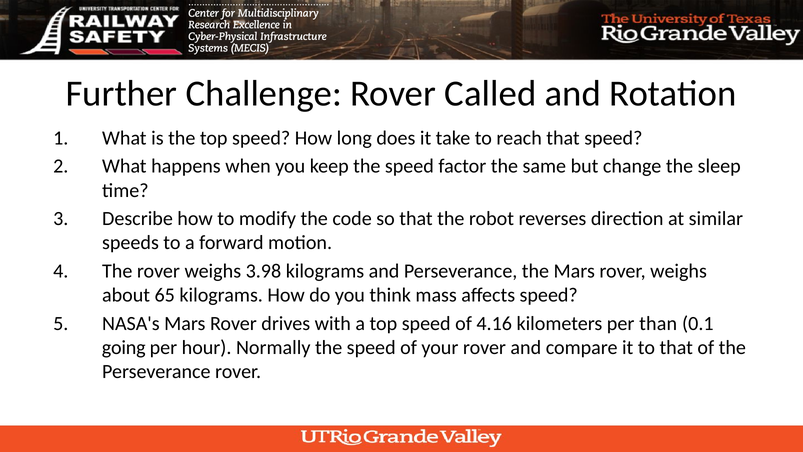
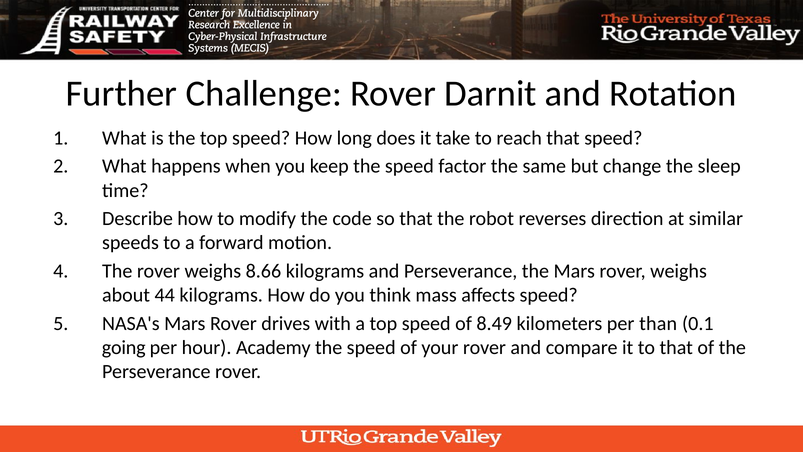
Called: Called -> Darnit (491, 93)
3.98: 3.98 -> 8.66 (263, 271)
65: 65 -> 44 (165, 295)
4.16: 4.16 -> 8.49 (494, 323)
Normally: Normally -> Academy (273, 347)
